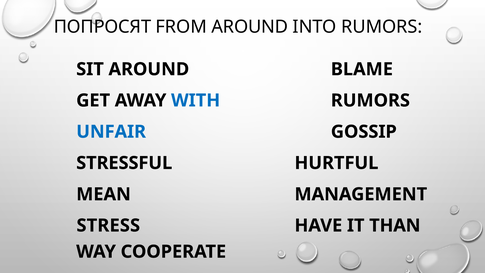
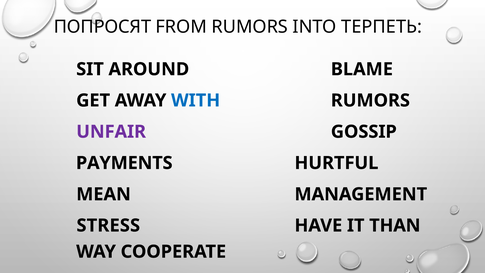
FROM AROUND: AROUND -> RUMORS (250, 27)
INTO RUMORS: RUMORS -> ТЕРПЕТЬ (382, 27)
UNFAIR colour: blue -> purple (111, 132)
STRESSFUL: STRESSFUL -> PAYMENTS (124, 163)
